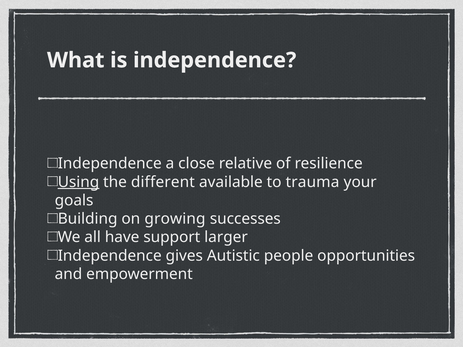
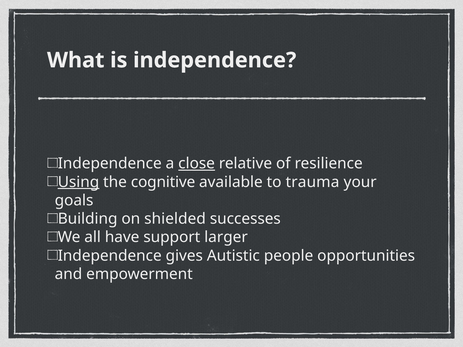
close underline: none -> present (197, 164)
different: different -> cognitive (163, 182)
growing: growing -> shielded (175, 219)
